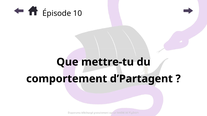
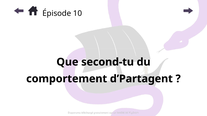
mettre-tu: mettre-tu -> second-tu (108, 62)
